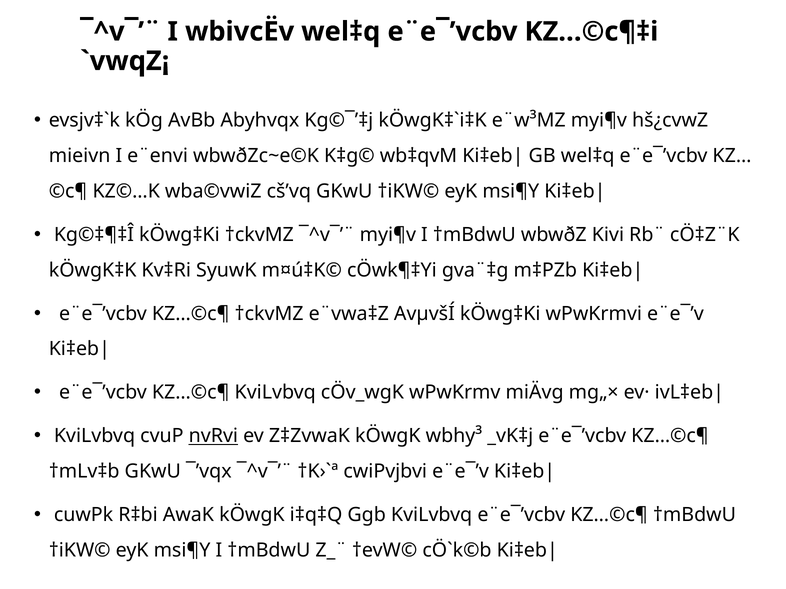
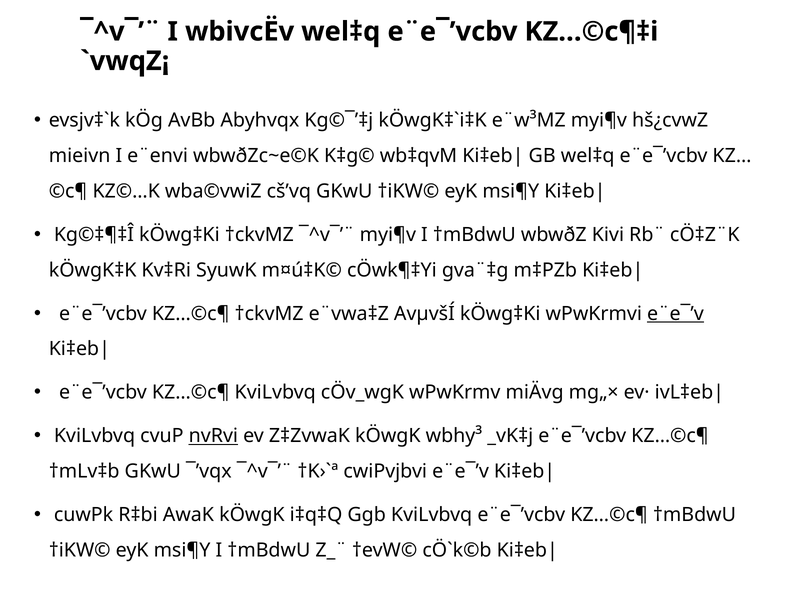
e¨e¯’v underline: none -> present (675, 314)
